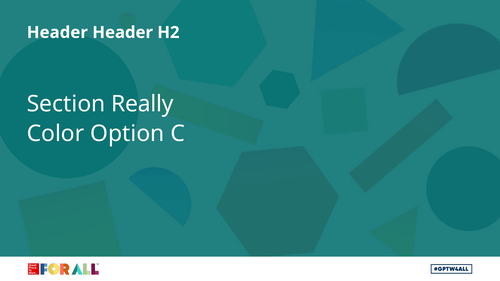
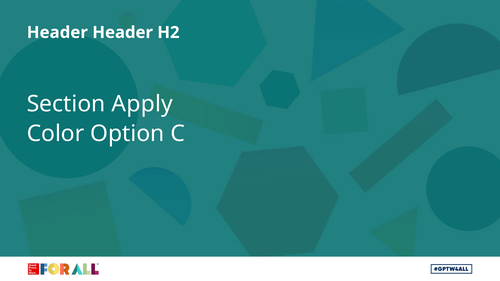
Really: Really -> Apply (142, 104)
